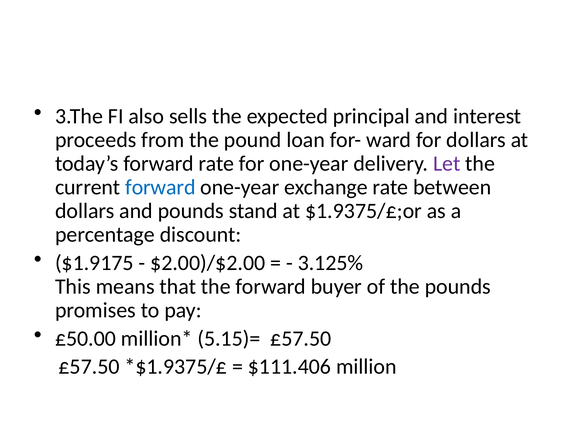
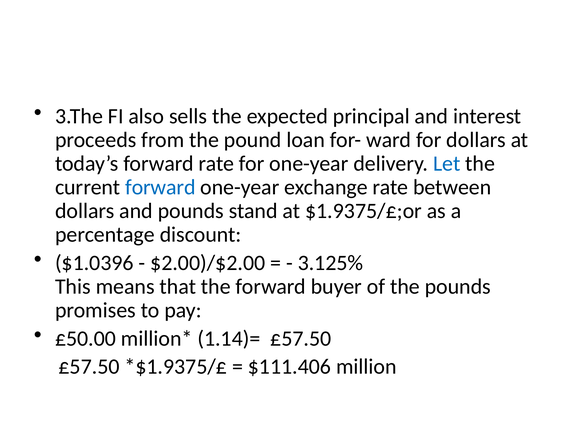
Let colour: purple -> blue (447, 164)
$1.9175: $1.9175 -> $1.0396 (94, 263)
5.15)=: 5.15)= -> 1.14)= (229, 338)
